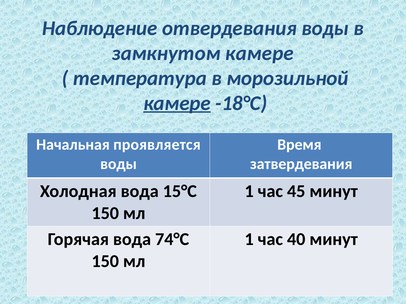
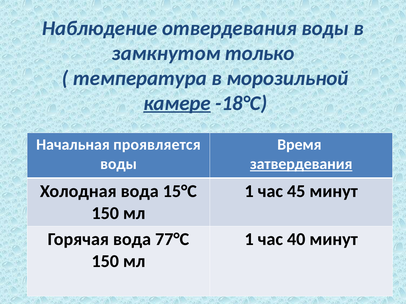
замкнутом камере: камере -> только (260, 53)
затвердевания underline: none -> present (301, 164)
74°С: 74°С -> 77°С (172, 240)
